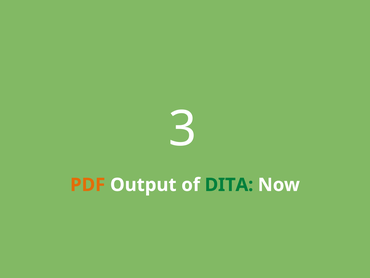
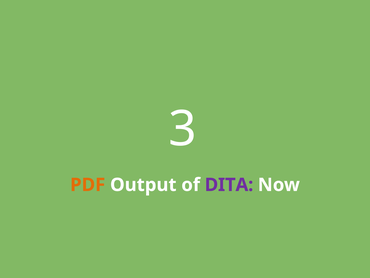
DITA colour: green -> purple (229, 185)
